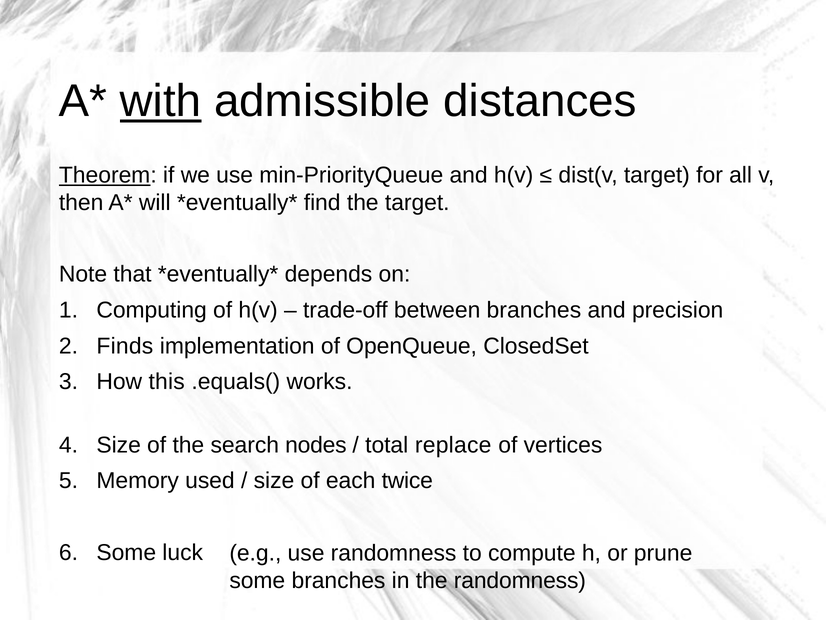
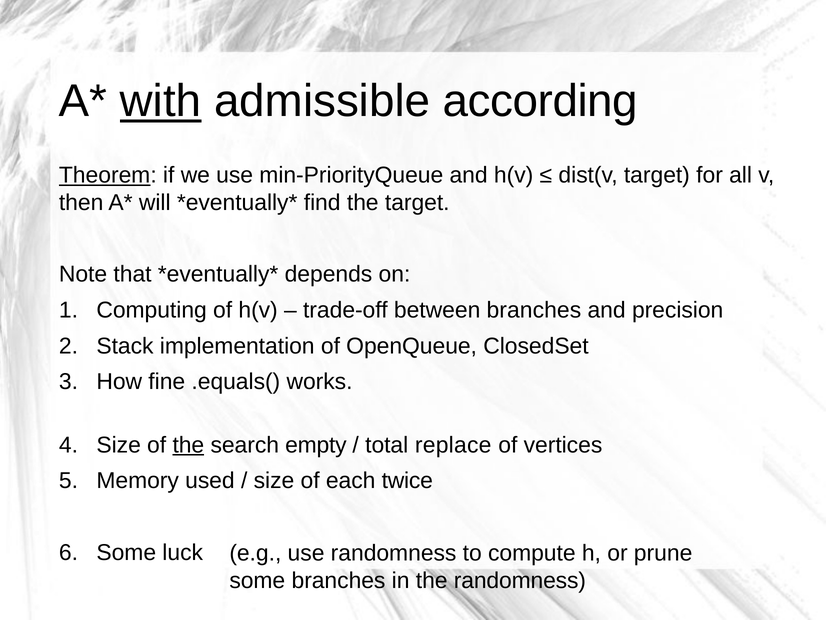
distances: distances -> according (540, 101)
Finds: Finds -> Stack (125, 346)
this: this -> fine (167, 381)
the underline: none -> present (188, 445)
nodes: nodes -> empty (316, 445)
